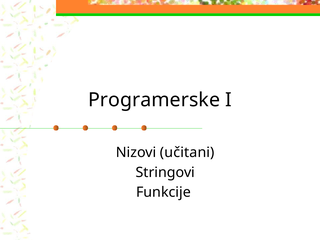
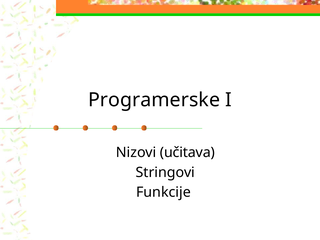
učitani: učitani -> učitava (187, 152)
